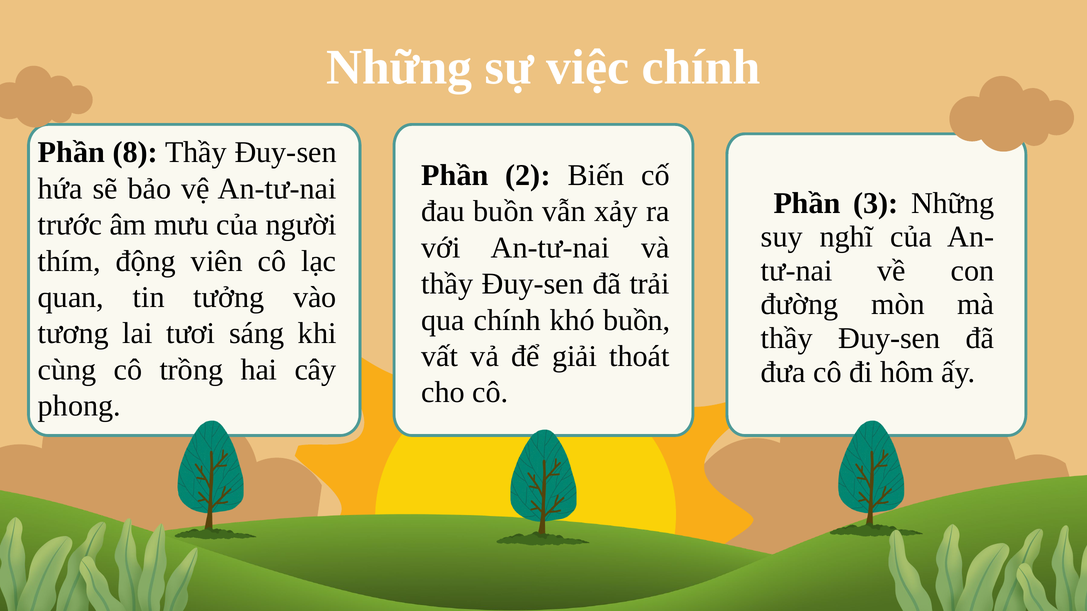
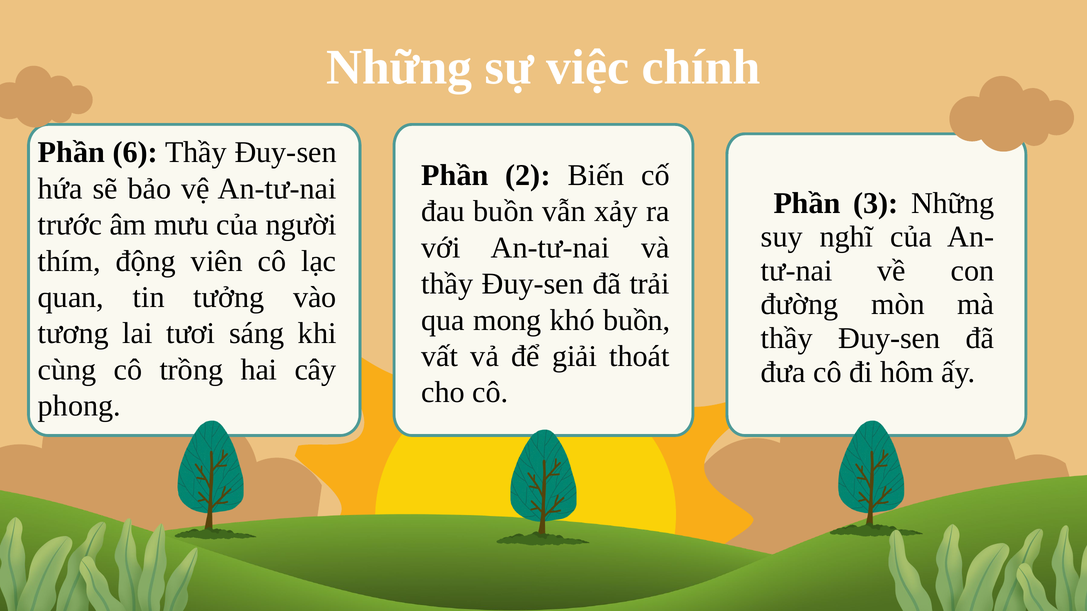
8: 8 -> 6 (135, 153)
qua chính: chính -> mong (507, 320)
